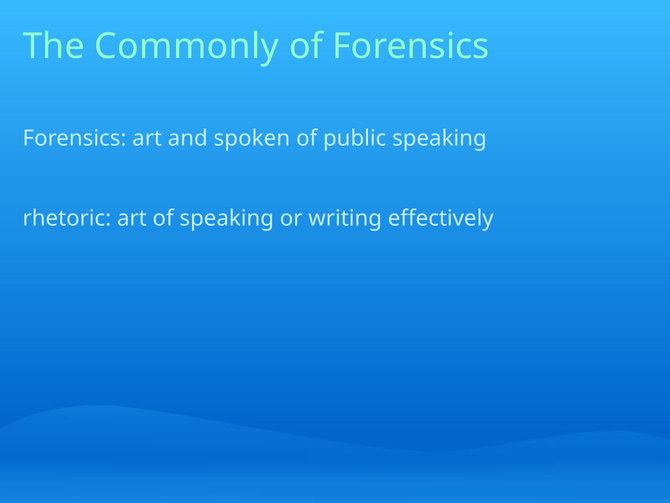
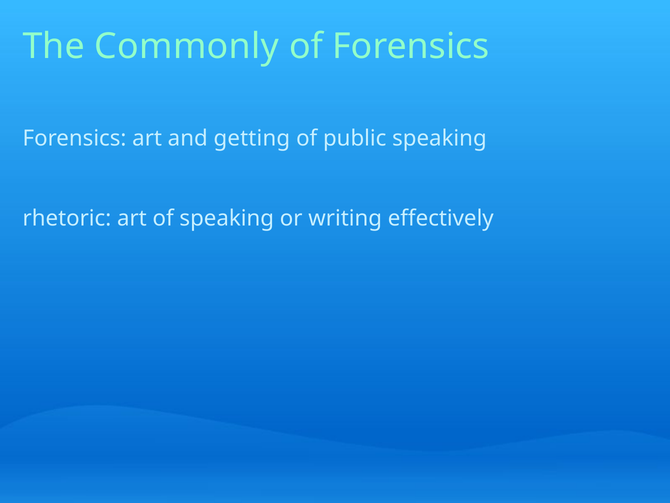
spoken: spoken -> getting (252, 138)
